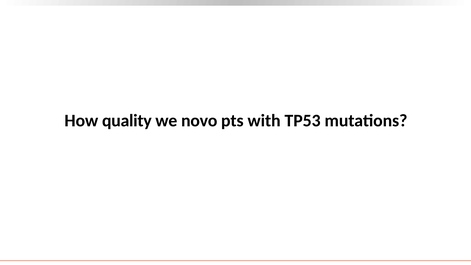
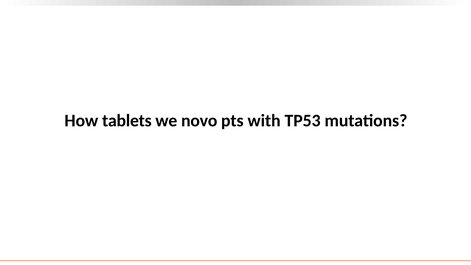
quality: quality -> tablets (127, 121)
